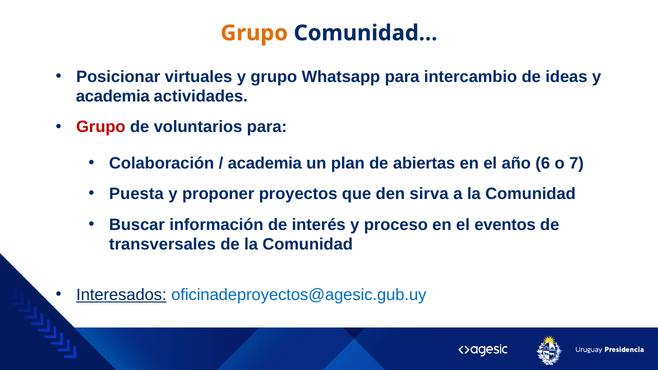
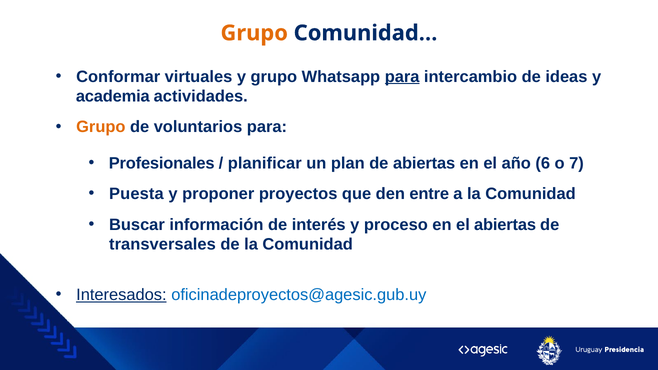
Posicionar: Posicionar -> Conformar (118, 77)
para underline: none -> present (402, 77)
Grupo colour: red -> orange (101, 127)
Colaboración: Colaboración -> Profesionales (162, 163)
academia: academia -> planificar (265, 163)
sirva: sirva -> entre (429, 194)
el eventos: eventos -> abiertas (505, 225)
